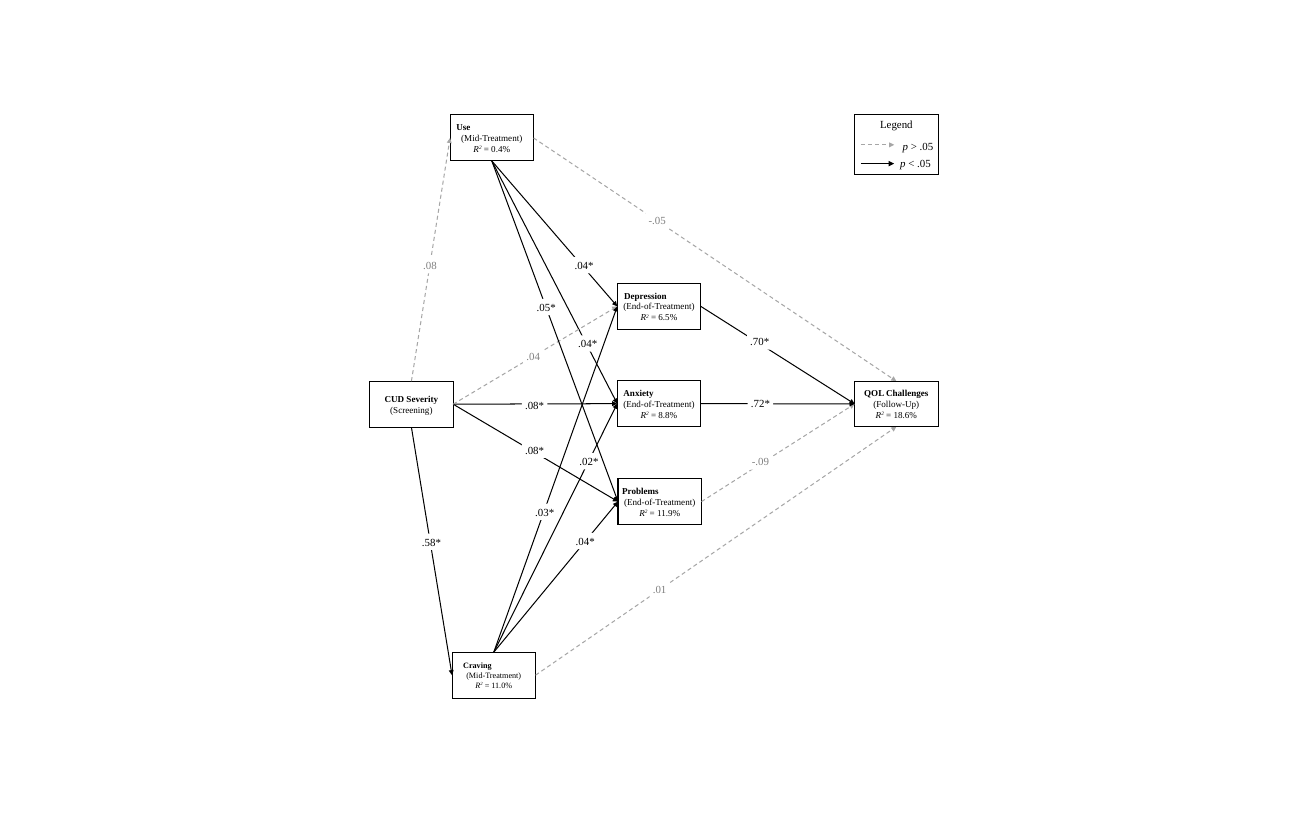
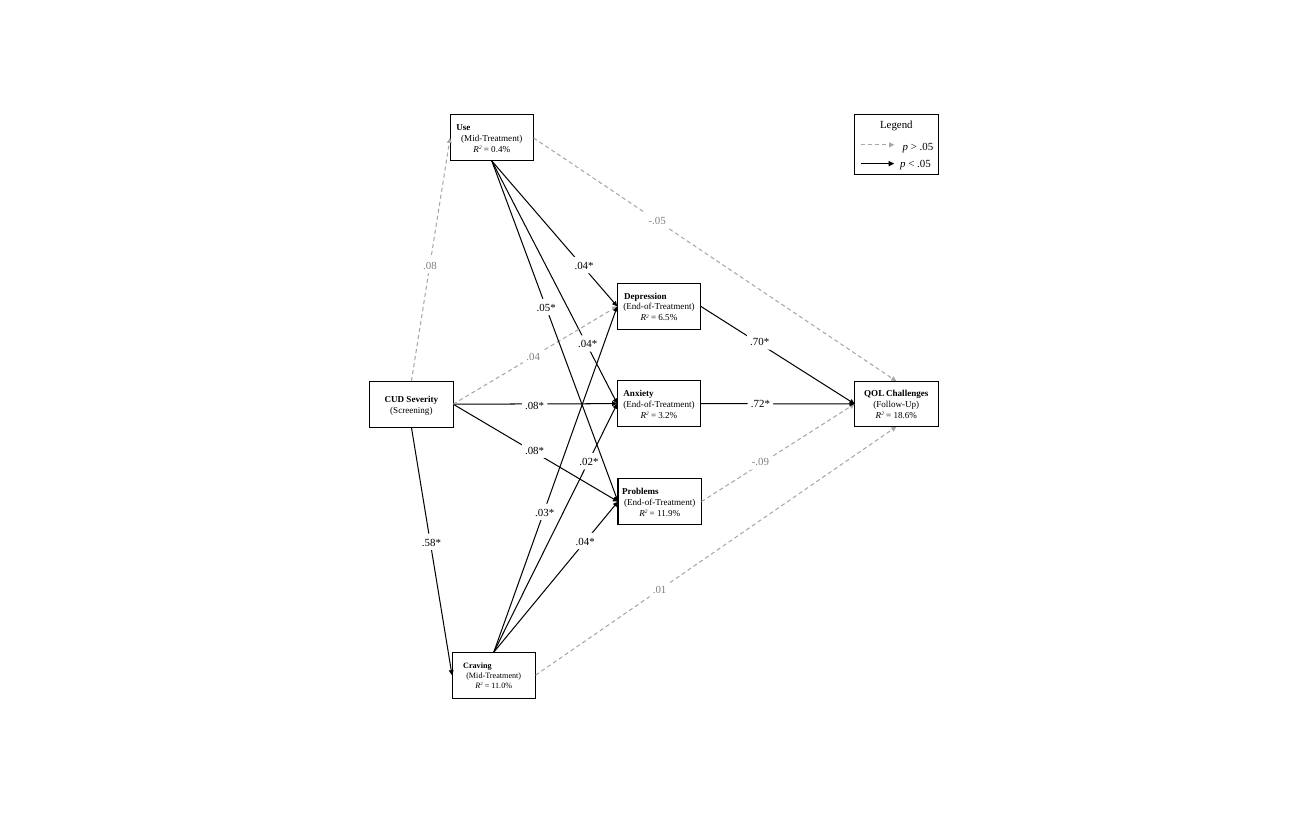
8.8%: 8.8% -> 3.2% (668, 415)
